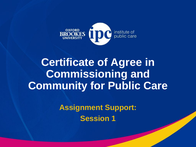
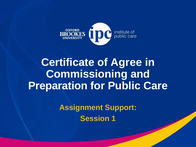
Community: Community -> Preparation (58, 86)
